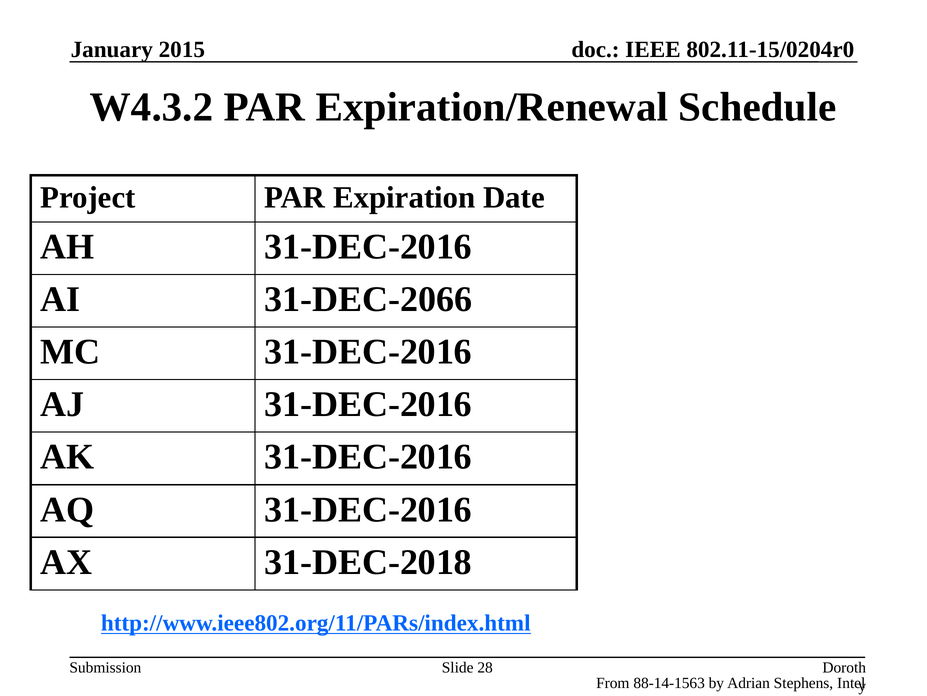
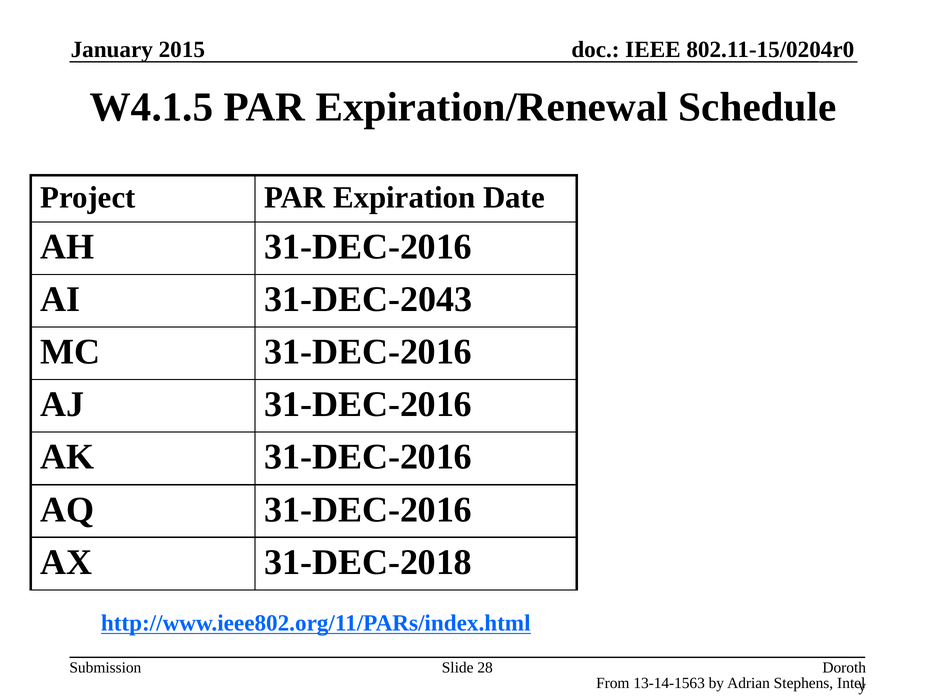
W4.3.2: W4.3.2 -> W4.1.5 (152, 107)
31-DEC-2066: 31-DEC-2066 -> 31-DEC-2043 (368, 299)
88-14-1563: 88-14-1563 -> 13-14-1563 (669, 682)
